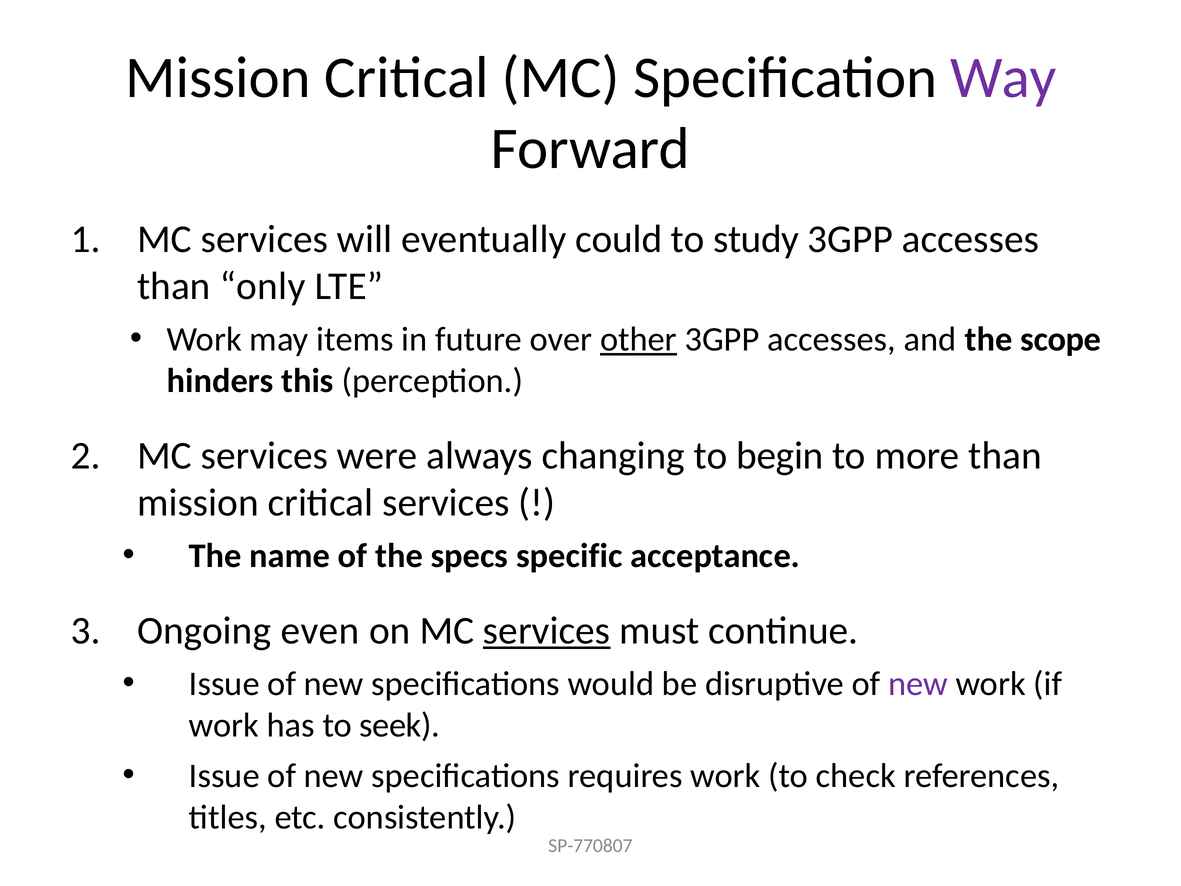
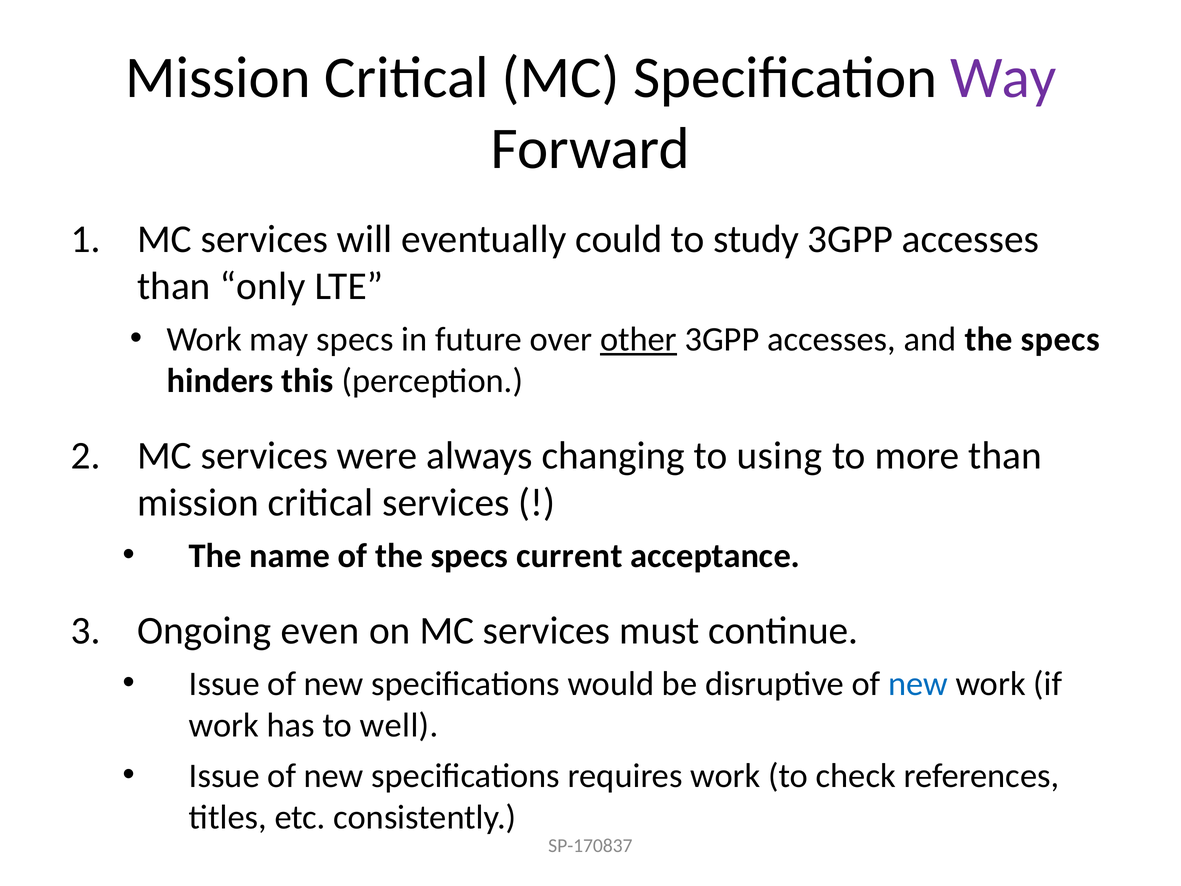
may items: items -> specs (355, 339)
and the scope: scope -> specs (1060, 339)
begin: begin -> using (780, 455)
specific: specific -> current (569, 556)
services underline: present -> none (547, 631)
new colour: purple -> blue (918, 684)
seek: seek -> well (399, 725)
SP-770807: SP-770807 -> SP-170837 (590, 846)
